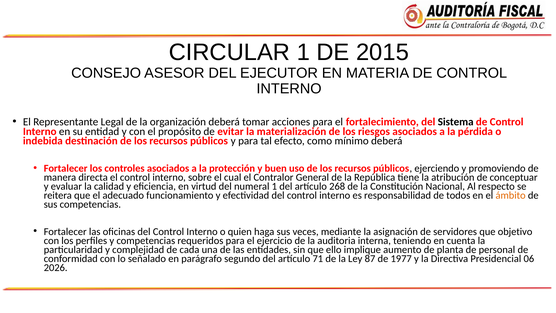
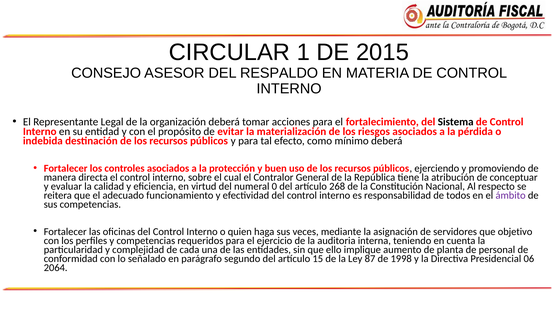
EJECUTOR: EJECUTOR -> RESPALDO (279, 73)
numeral 1: 1 -> 0 (274, 186)
ámbito colour: orange -> purple (511, 195)
71: 71 -> 15 (318, 259)
1977: 1977 -> 1998 (401, 259)
2026: 2026 -> 2064 (56, 268)
